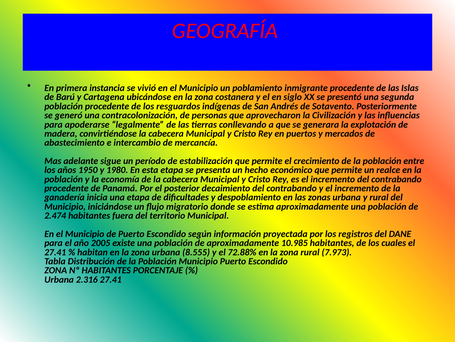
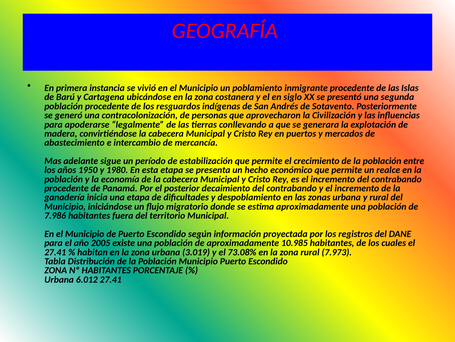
2.474: 2.474 -> 7.986 (55, 215)
8.555: 8.555 -> 3.019 (196, 252)
72.88%: 72.88% -> 73.08% (242, 252)
2.316: 2.316 -> 6.012 (87, 279)
